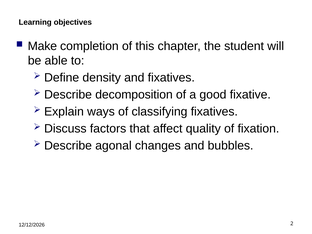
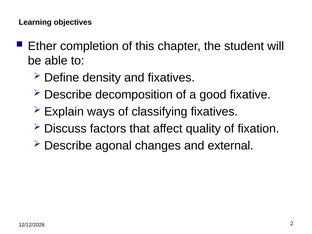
Make: Make -> Ether (42, 46)
bubbles: bubbles -> external (231, 146)
